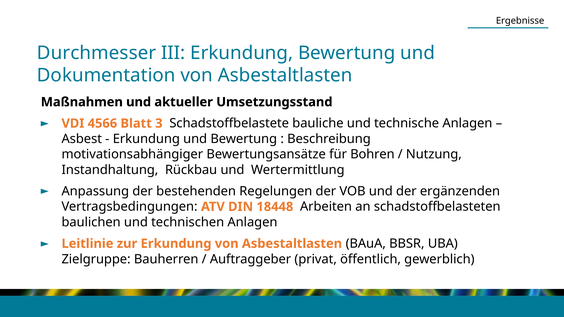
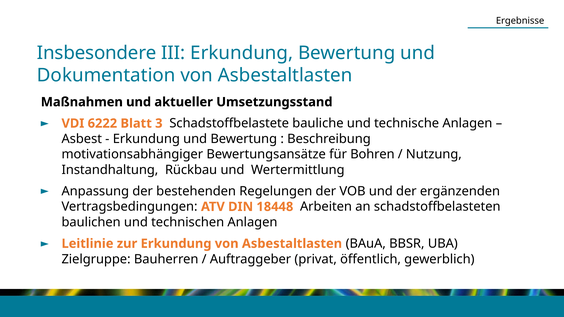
Durchmesser: Durchmesser -> Insbesondere (97, 53)
4566: 4566 -> 6222 (102, 123)
